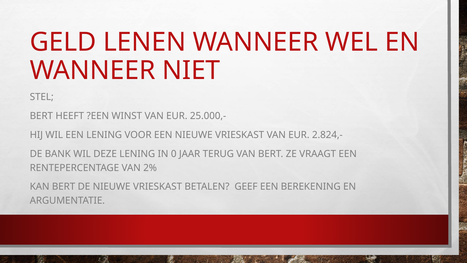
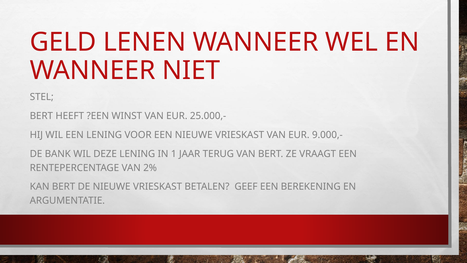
2.824,-: 2.824,- -> 9.000,- (327, 135)
0: 0 -> 1 (174, 154)
